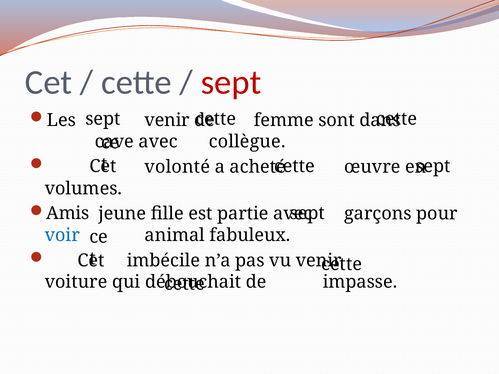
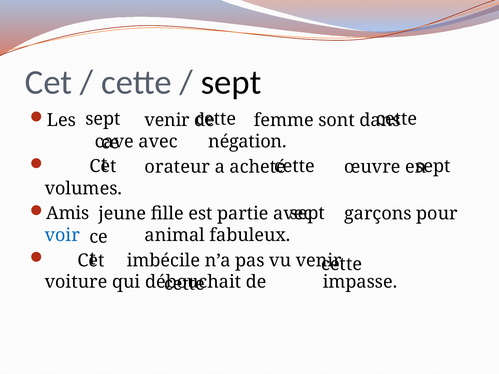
sept colour: red -> black (231, 82)
collègue: collègue -> négation (247, 142)
volonté: volonté -> orateur (177, 167)
